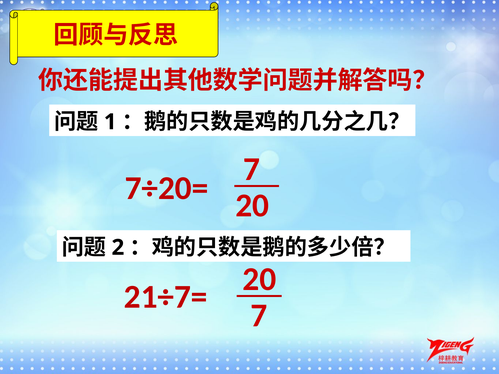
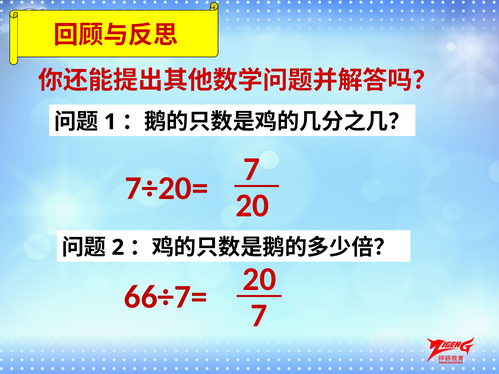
21÷7=: 21÷7= -> 66÷7= (166, 297)
